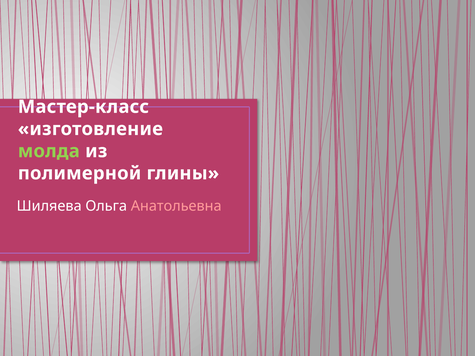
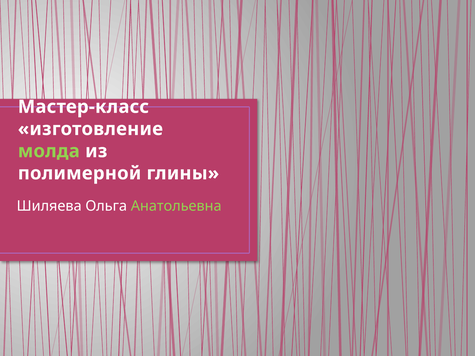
Анатольевна colour: pink -> light green (176, 206)
